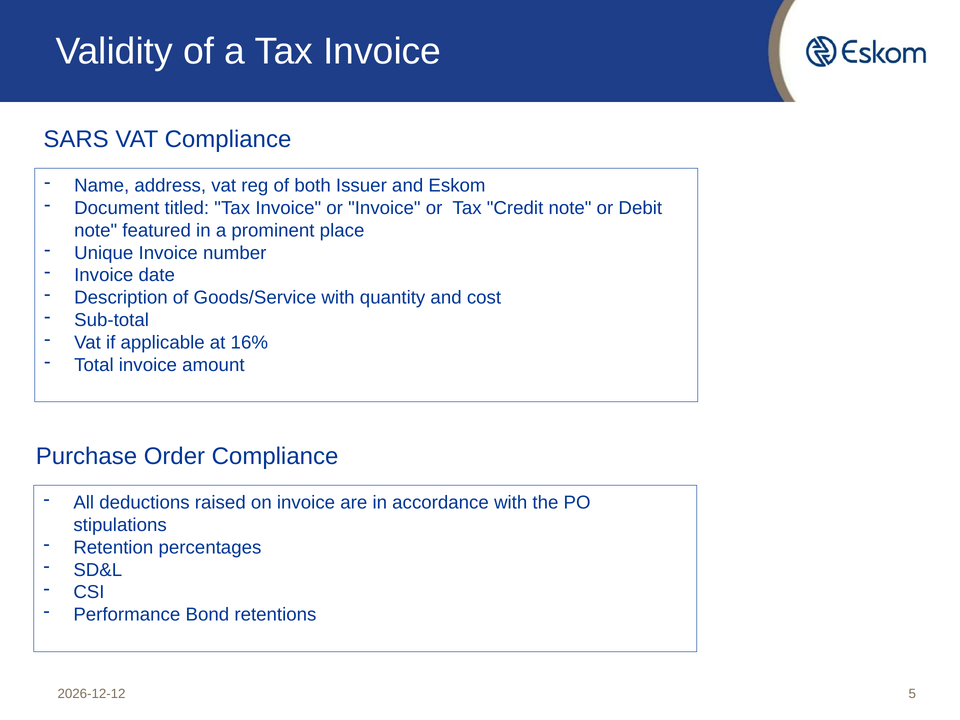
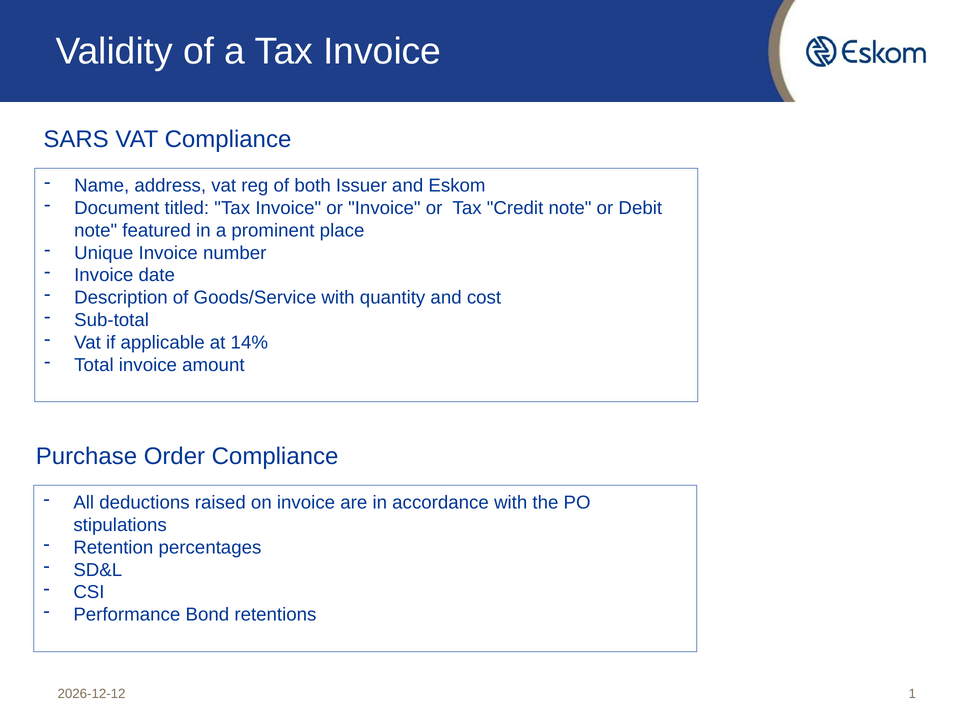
16%: 16% -> 14% (249, 343)
5: 5 -> 1 (912, 694)
